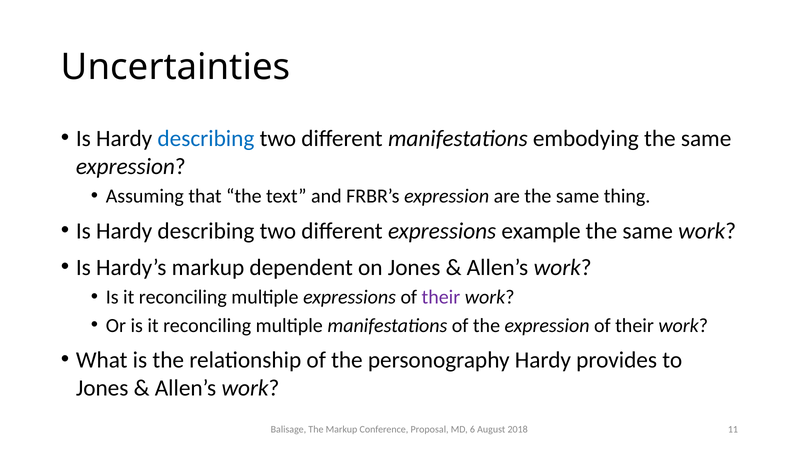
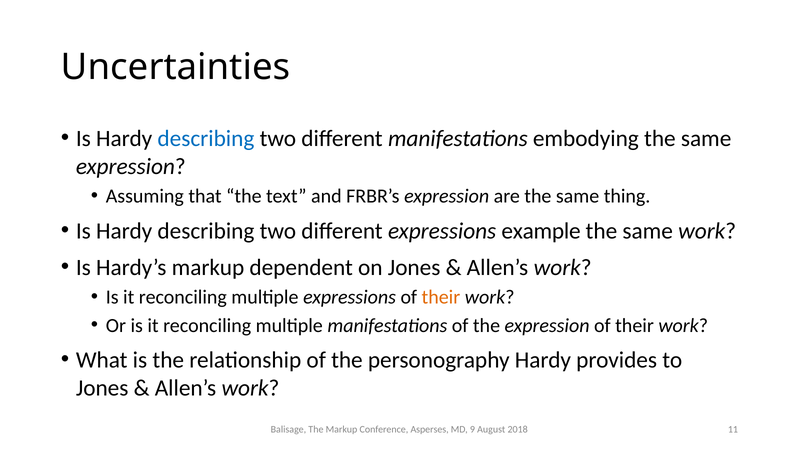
their colour: purple -> orange (441, 297)
Proposal: Proposal -> Asperses (430, 429)
6: 6 -> 9 (472, 429)
